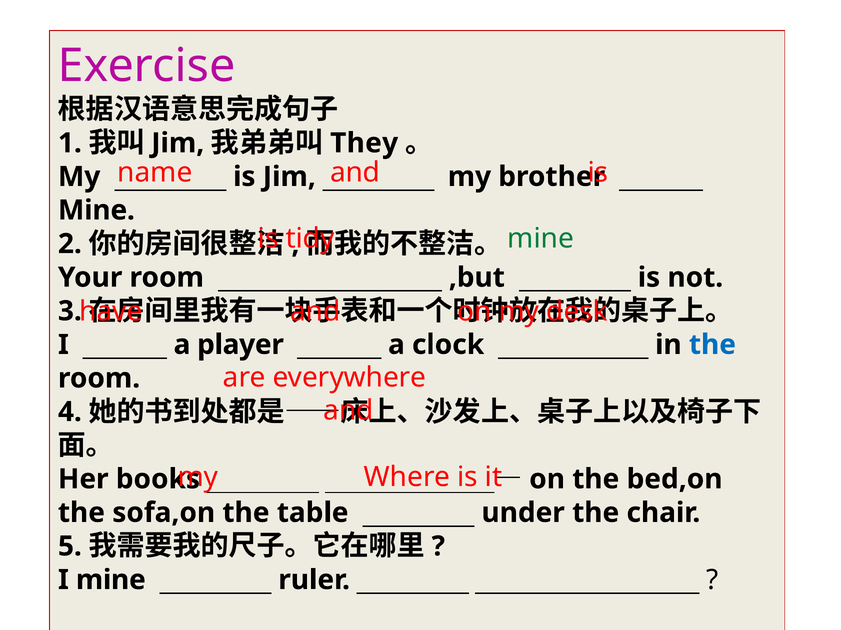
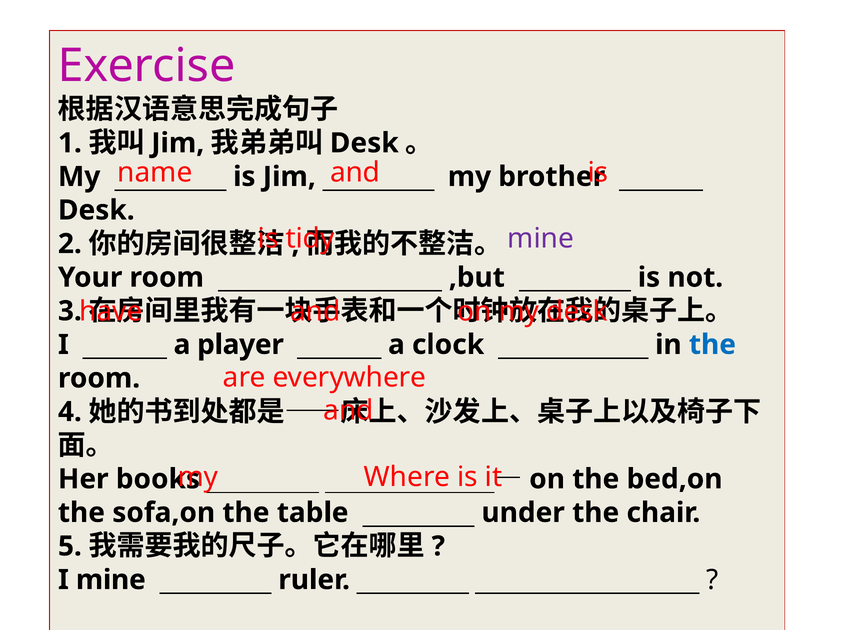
They: They -> Desk (364, 143)
Mine: Mine -> Desk (96, 210)
mine colour: green -> purple (541, 239)
